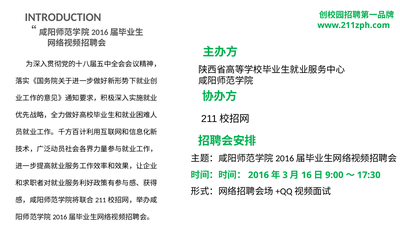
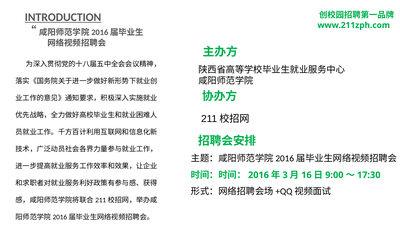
INTRODUCTION underline: none -> present (63, 17)
